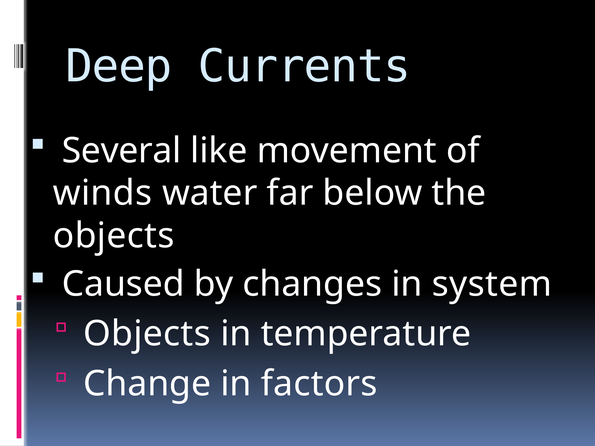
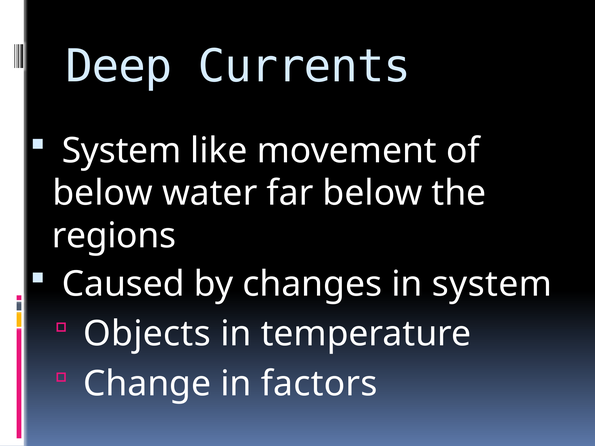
Several: Several -> System (122, 151)
winds: winds -> below (103, 193)
objects: objects -> regions (114, 236)
